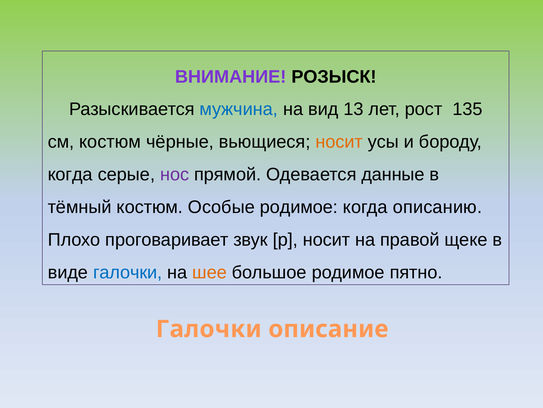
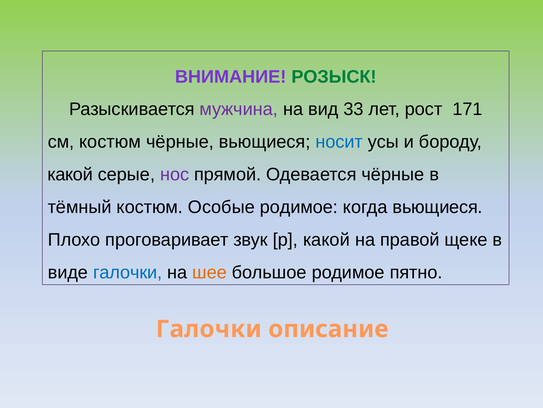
РОЗЫСК colour: black -> green (334, 77)
мужчина colour: blue -> purple (239, 109)
13: 13 -> 33 (353, 109)
135: 135 -> 171 (467, 109)
носит colour: orange -> blue (339, 142)
когда: когда -> какой (70, 174)
Одевается данные: данные -> чёрные (393, 174)
когда описанию: описанию -> вьющиеся (438, 207)
р носит: носит -> какой (326, 239)
